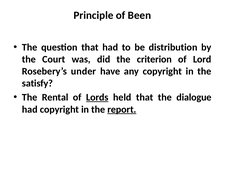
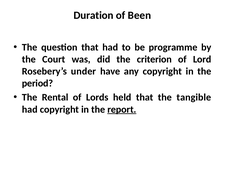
Principle: Principle -> Duration (94, 15)
distribution: distribution -> programme (173, 47)
satisfy: satisfy -> period (37, 83)
Lords underline: present -> none (97, 97)
dialogue: dialogue -> tangible (194, 97)
